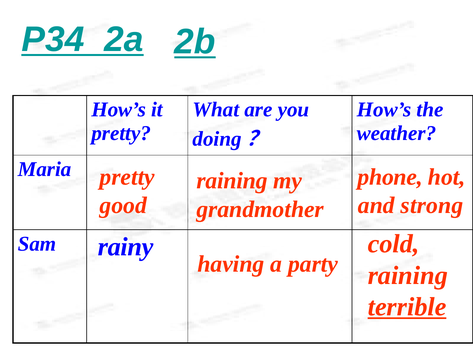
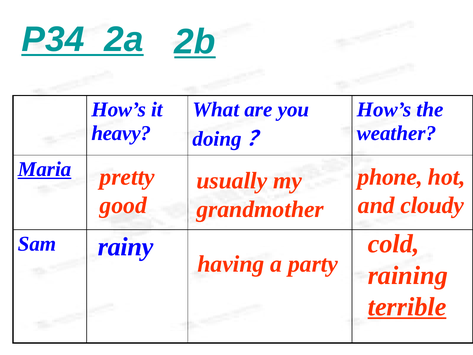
pretty: pretty -> heavy (121, 133)
Maria underline: none -> present (45, 169)
raining: raining -> usually (232, 181)
strong: strong -> cloudy (432, 205)
